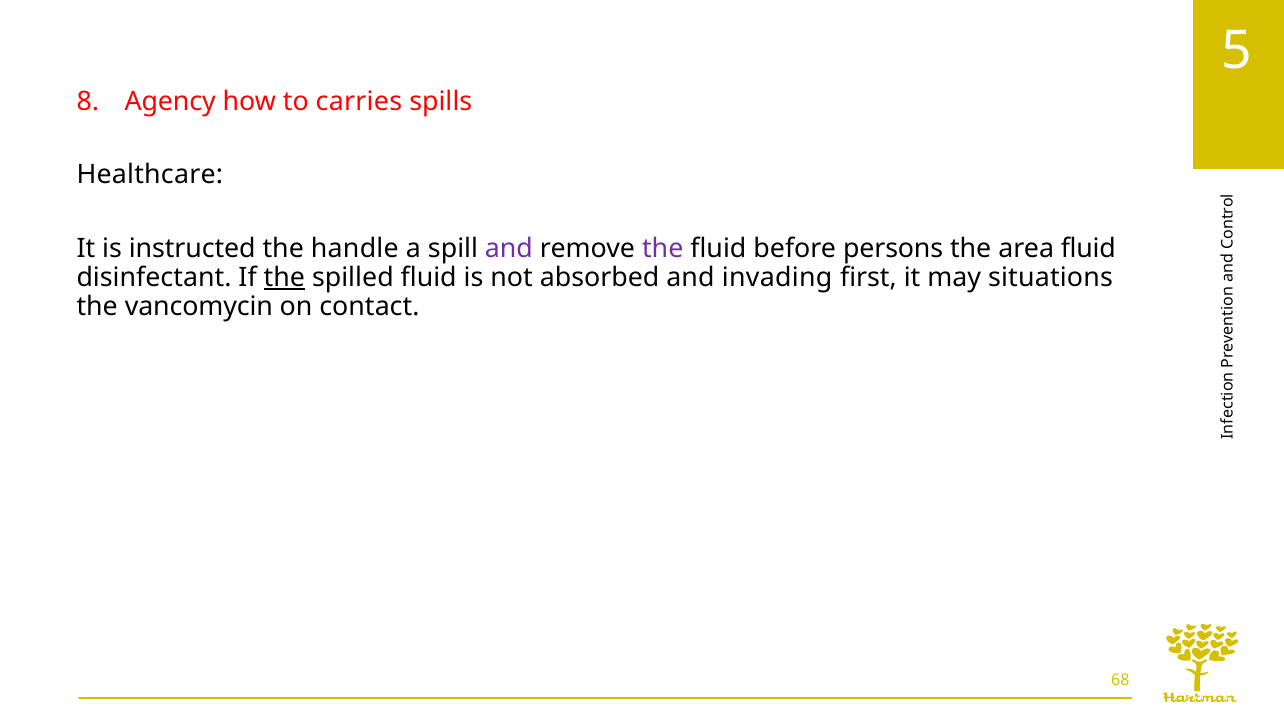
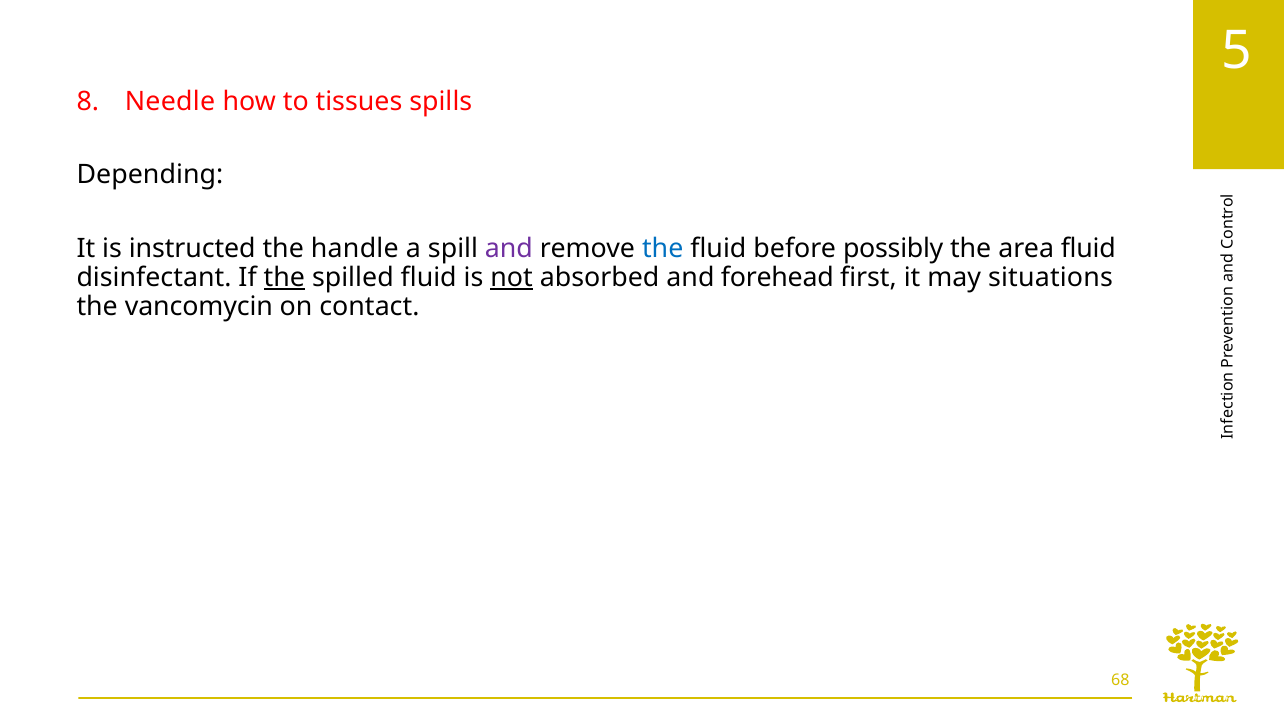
Agency: Agency -> Needle (170, 101)
carries: carries -> tissues (359, 101)
Healthcare: Healthcare -> Depending (150, 175)
the colour: purple -> blue (663, 249)
persons: persons -> possibly (893, 249)
not underline: none -> present (512, 278)
invading: invading -> forehead (777, 278)
